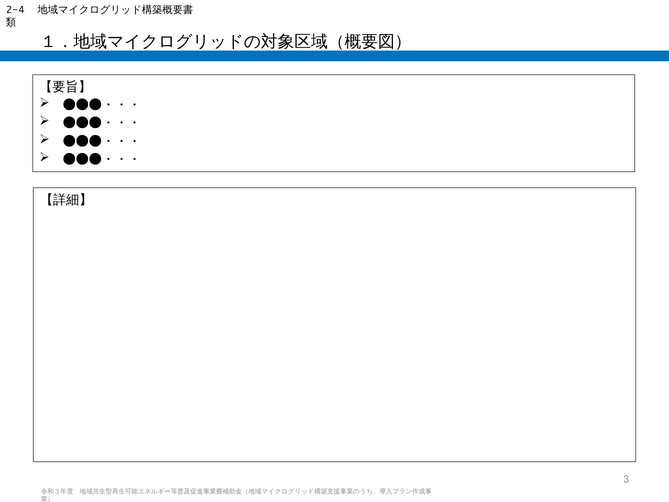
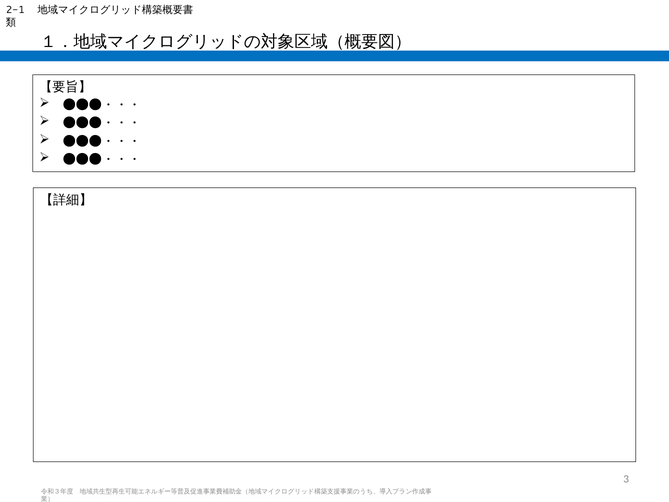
2-4: 2-4 -> 2-1 (15, 10)
